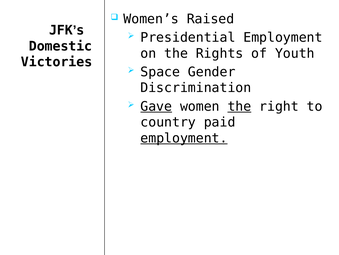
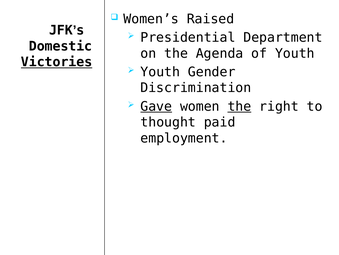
Presidential Employment: Employment -> Department (283, 37)
Rights: Rights -> Agenda (220, 53)
Victories underline: none -> present (57, 62)
Space: Space -> Youth (160, 72)
country: country -> thought (168, 122)
employment underline: present -> none (184, 138)
